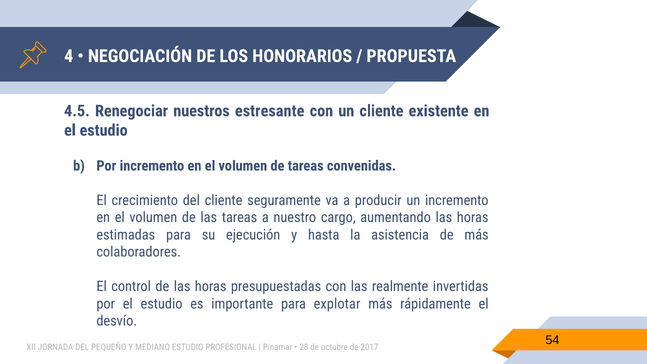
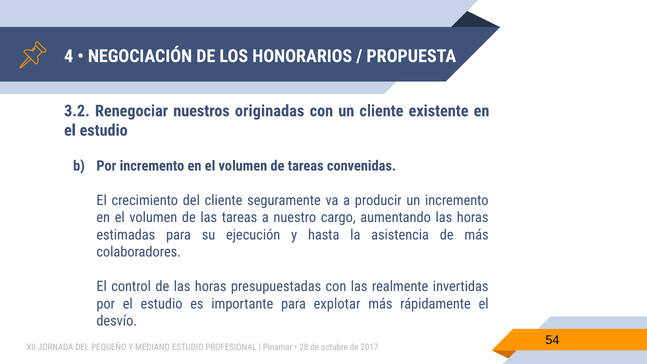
4.5: 4.5 -> 3.2 (77, 111)
estresante: estresante -> originadas (270, 111)
